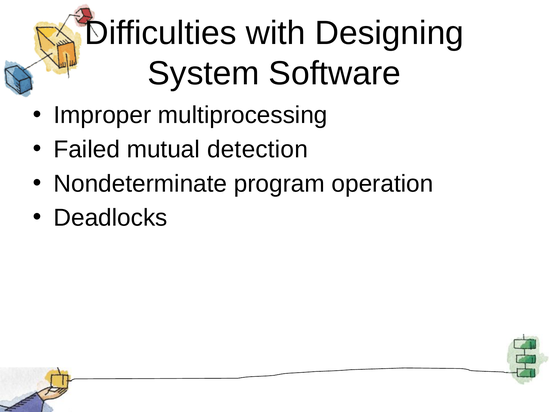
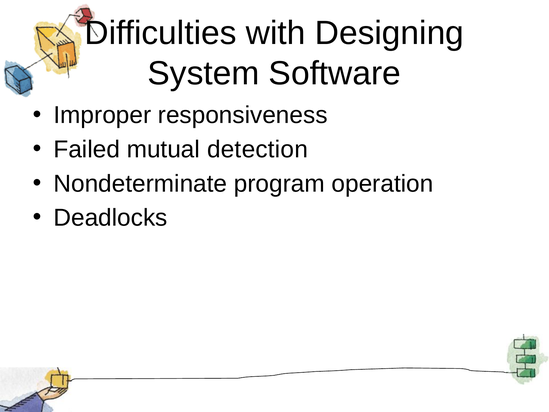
multiprocessing: multiprocessing -> responsiveness (243, 115)
